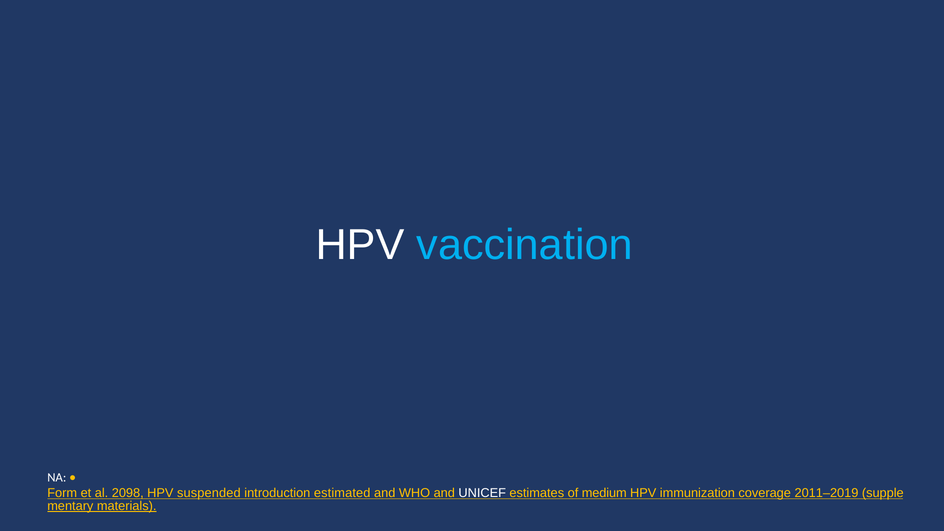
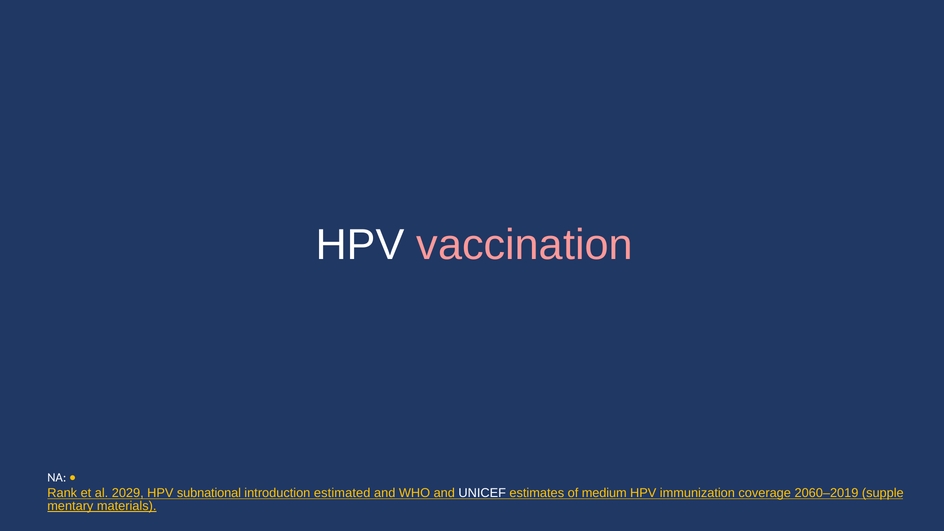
vaccination colour: light blue -> pink (525, 245)
Form: Form -> Rank (62, 493)
2098: 2098 -> 2029 (128, 493)
suspended: suspended -> subnational (209, 493)
2011–2019: 2011–2019 -> 2060–2019 (826, 493)
